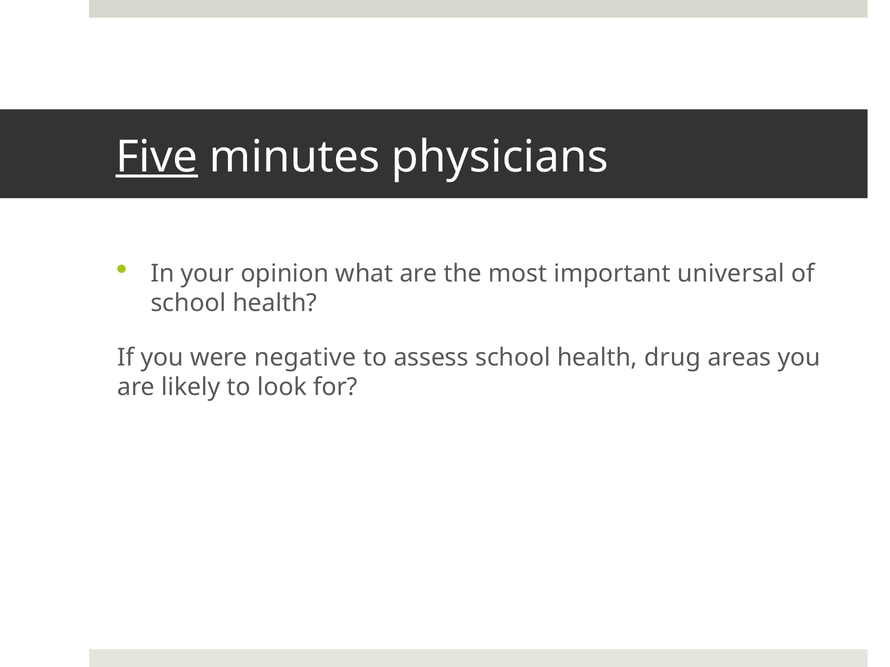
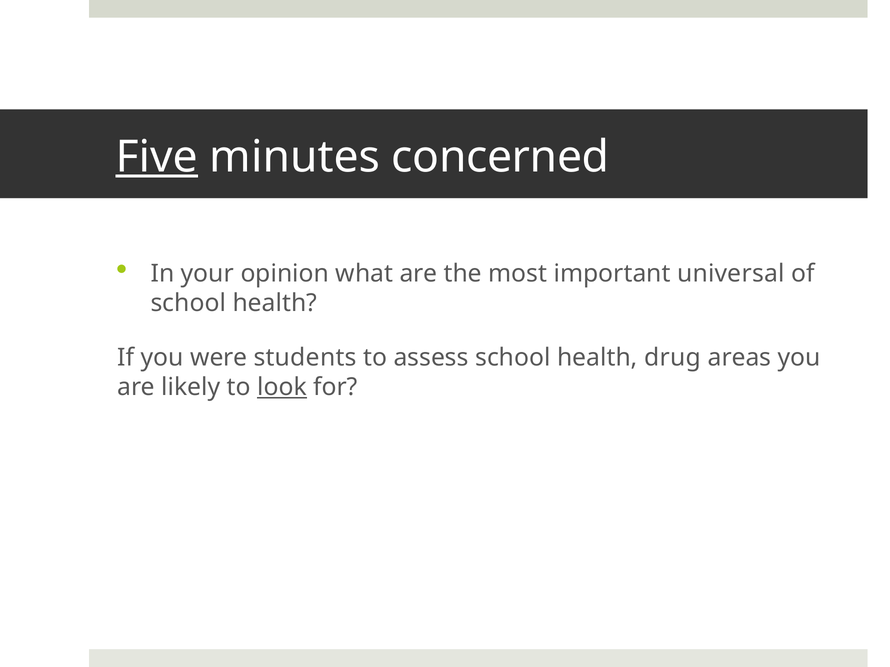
physicians: physicians -> concerned (500, 157)
negative: negative -> students (305, 358)
look underline: none -> present (282, 387)
